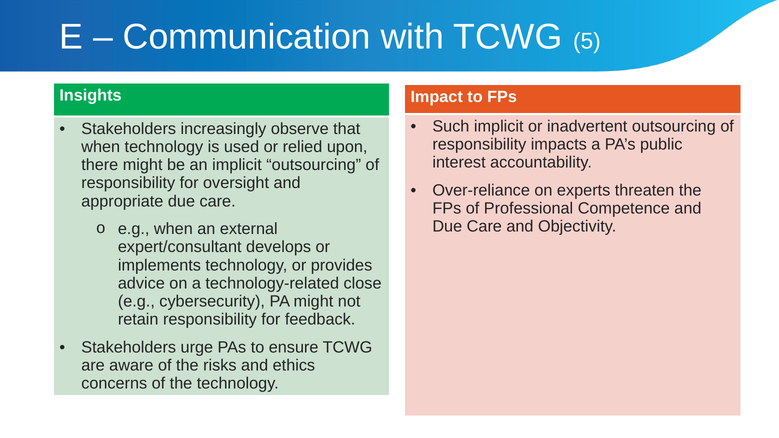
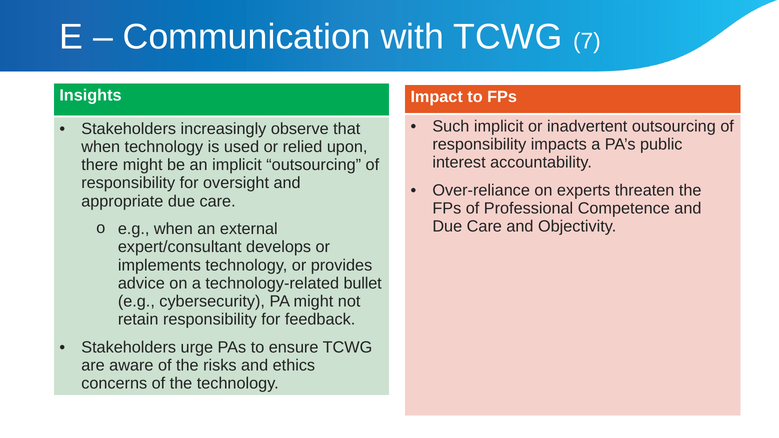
5: 5 -> 7 (587, 41)
close: close -> bullet (363, 283)
